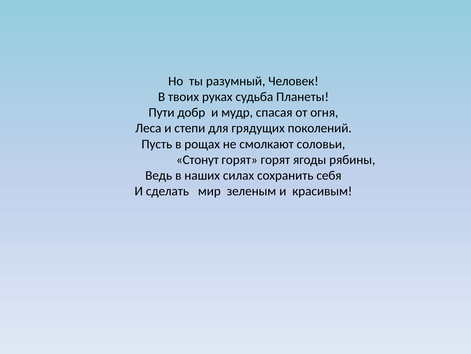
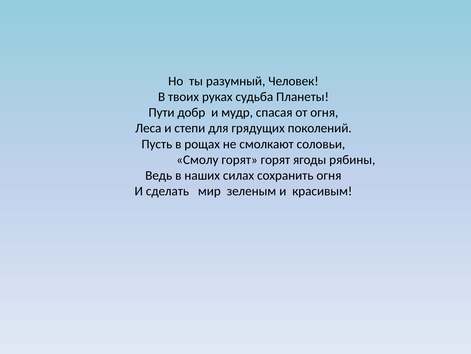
Стонут: Стонут -> Смолу (197, 159)
сохранить себя: себя -> огня (329, 175)
